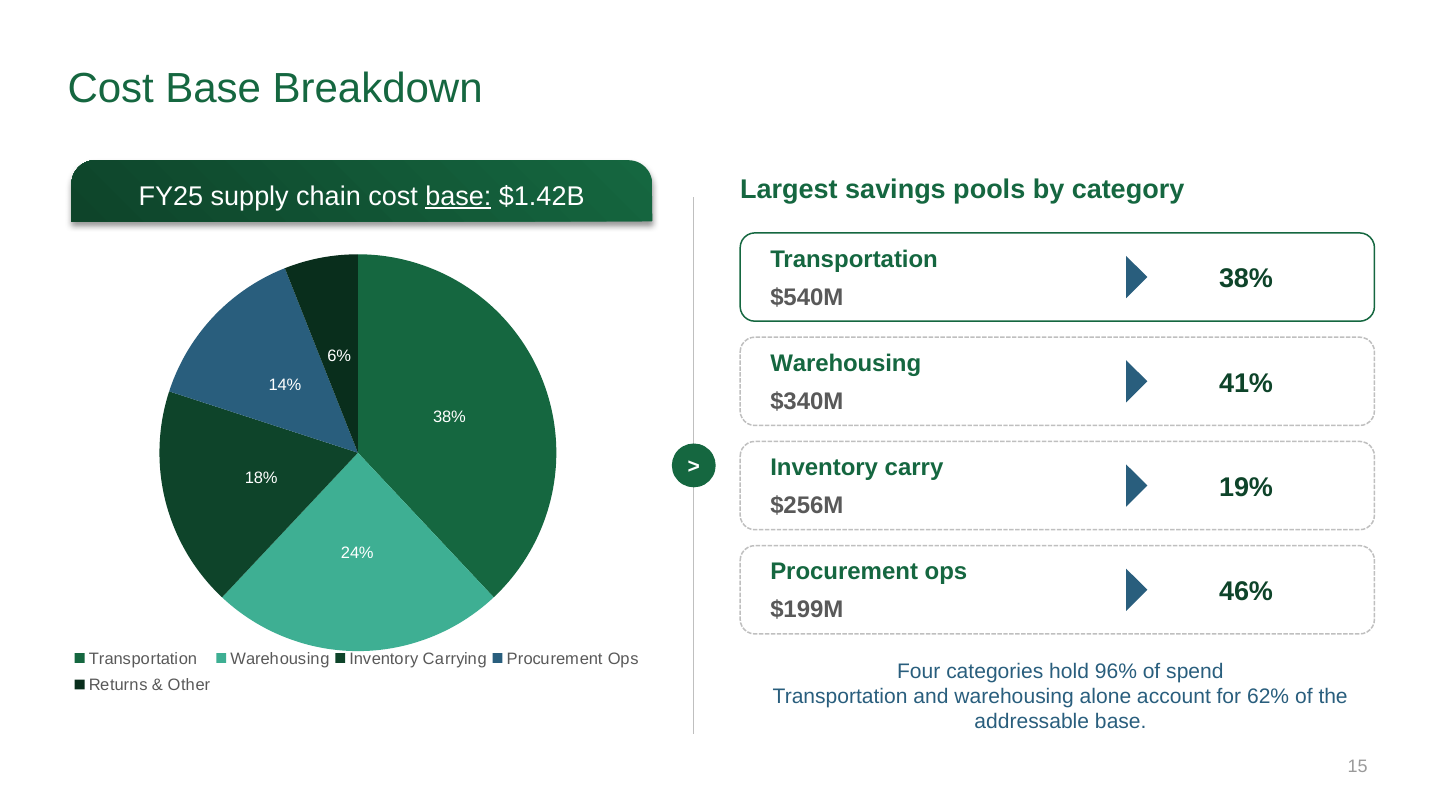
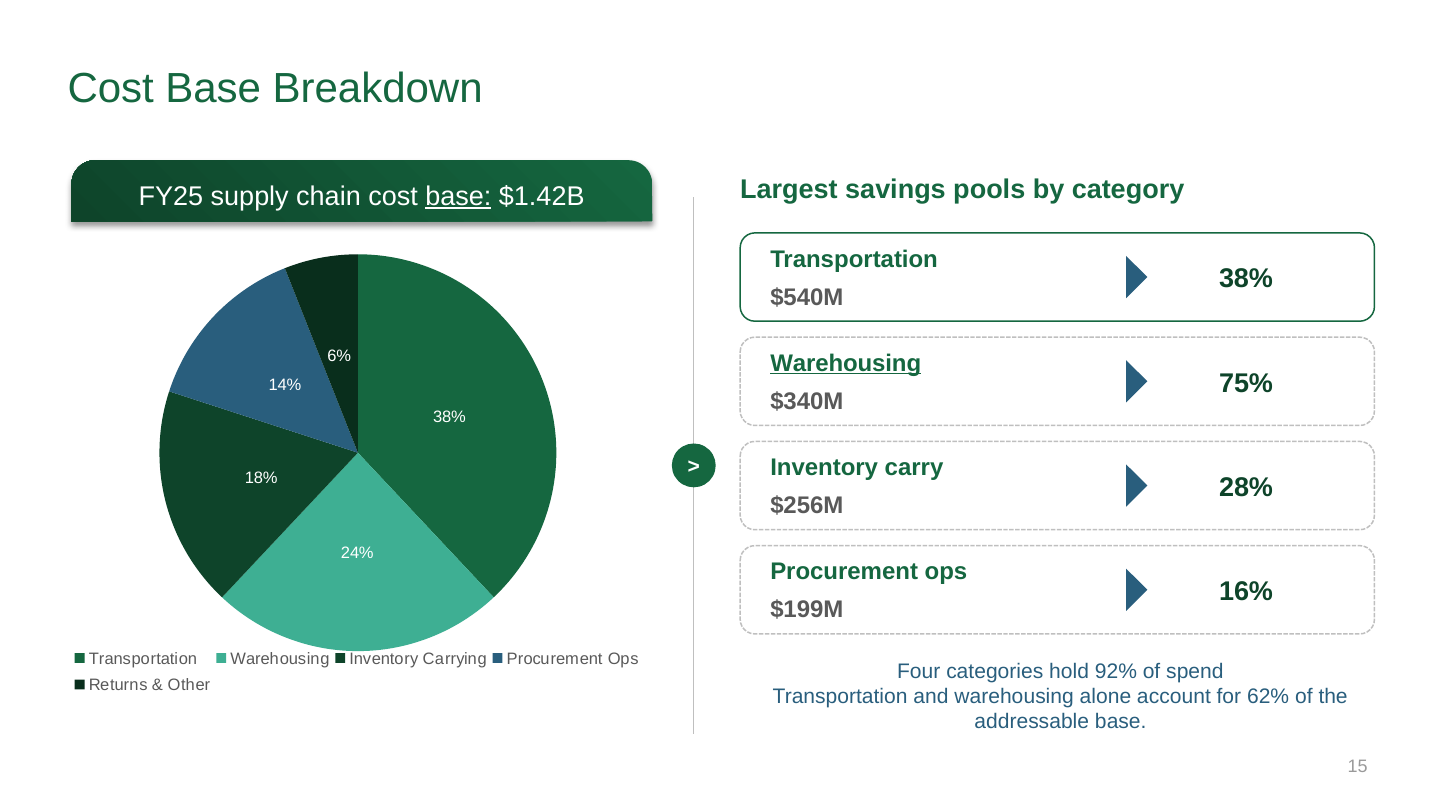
Warehousing underline: none -> present (846, 363)
41%: 41% -> 75% (1246, 383)
19%: 19% -> 28% (1246, 488)
46%: 46% -> 16% (1246, 592)
96%: 96% -> 92% (1116, 672)
